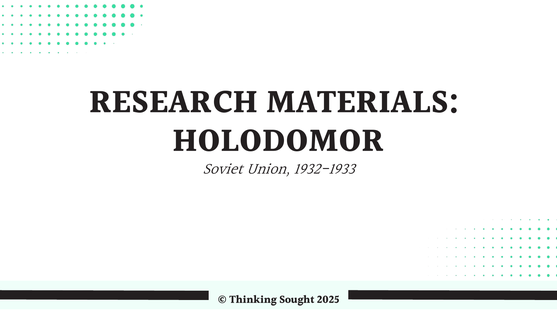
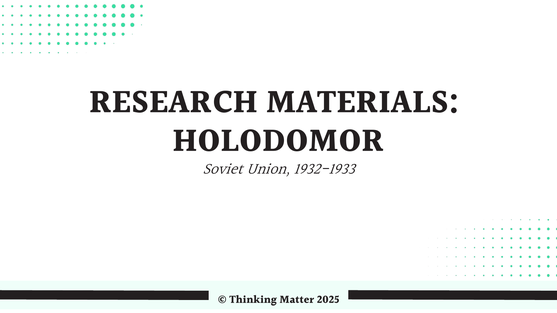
Sought: Sought -> Matter (297, 300)
